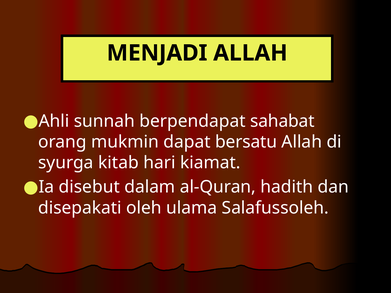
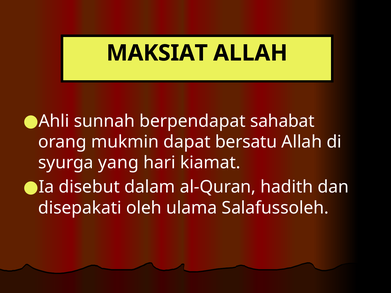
MENJADI: MENJADI -> MAKSIAT (157, 53)
kitab: kitab -> yang (118, 163)
